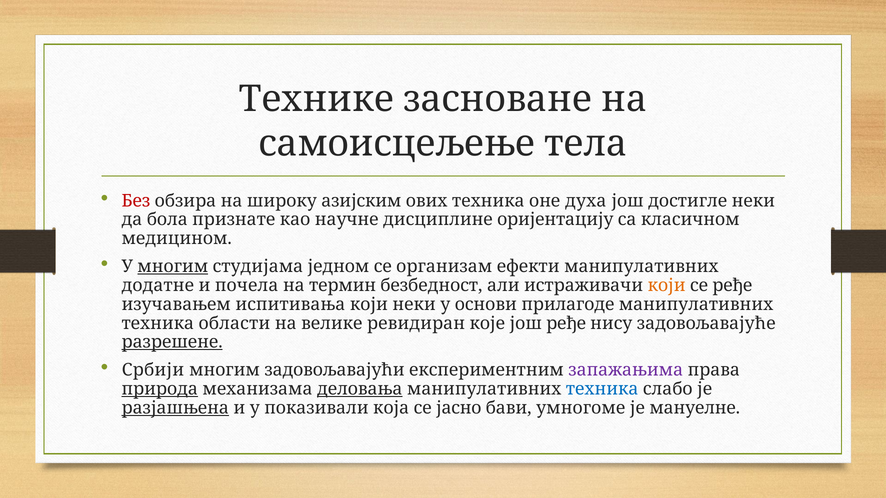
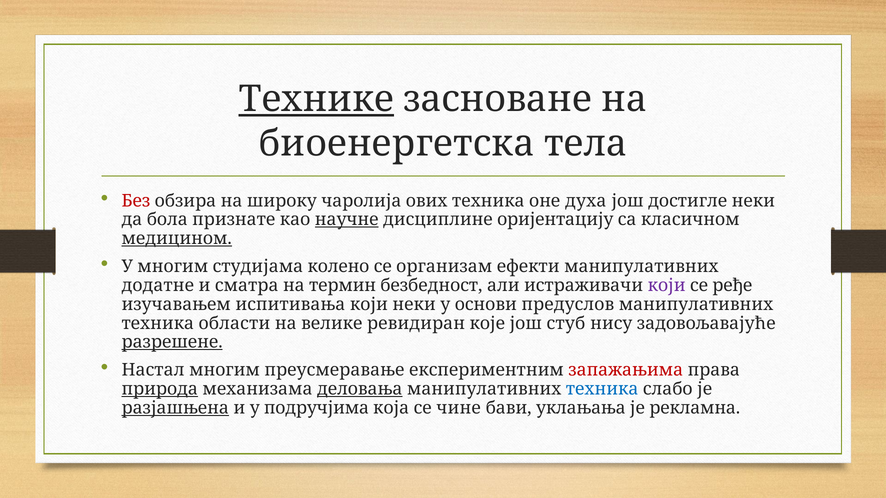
Технике underline: none -> present (316, 99)
самоисцељење: самоисцељење -> биоенергетска (397, 144)
азијским: азијским -> чаролија (361, 201)
научне underline: none -> present (347, 220)
медицином underline: none -> present (177, 239)
многим underline: present -> none (173, 267)
једном: једном -> колено (339, 267)
почела: почела -> сматра (247, 286)
који colour: orange -> purple (667, 286)
прилагоде: прилагоде -> предуслов (568, 305)
још ређе: ређе -> стуб (566, 323)
Србији: Србији -> Настал (153, 370)
задовољавајући: задовољавајући -> преусмеравање (334, 370)
запажањима colour: purple -> red (626, 370)
показивали: показивали -> подручјима (317, 408)
јасно: јасно -> чине (459, 408)
умногоме: умногоме -> уклањања (581, 408)
мануелне: мануелне -> рекламна (695, 408)
